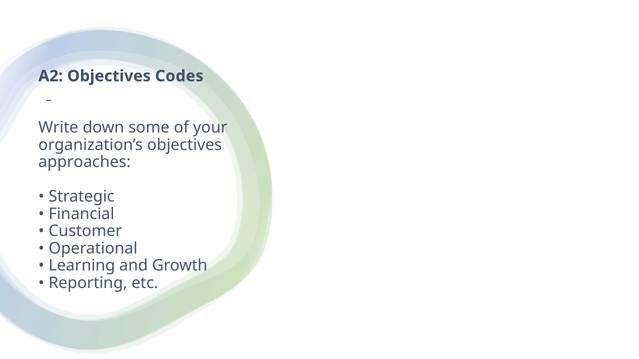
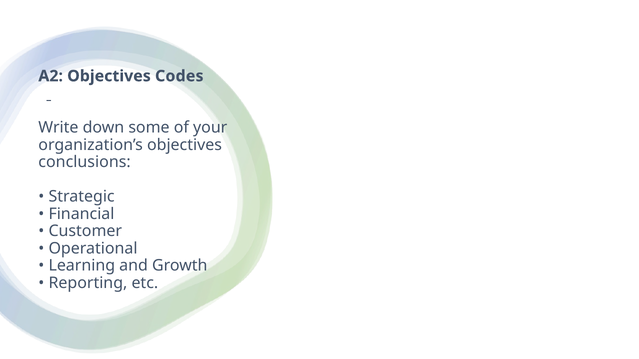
approaches: approaches -> conclusions (85, 162)
